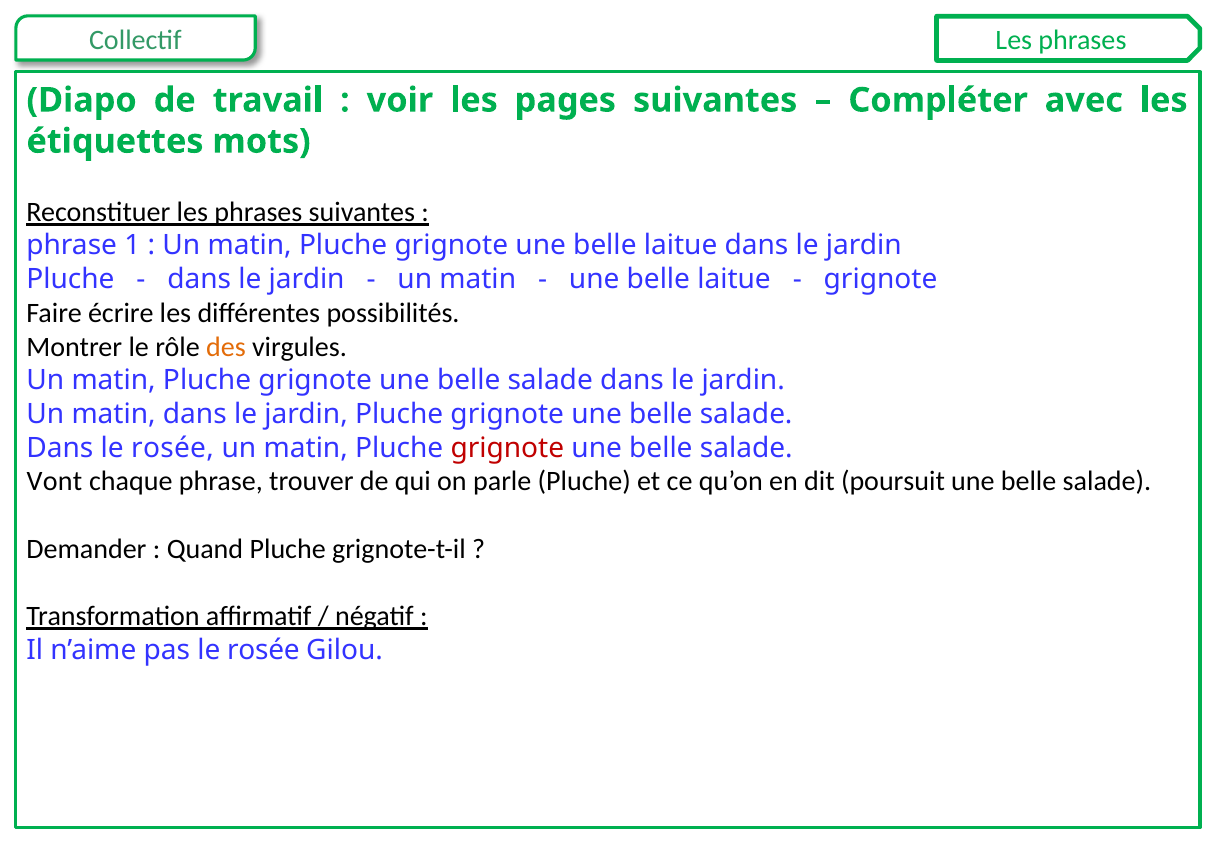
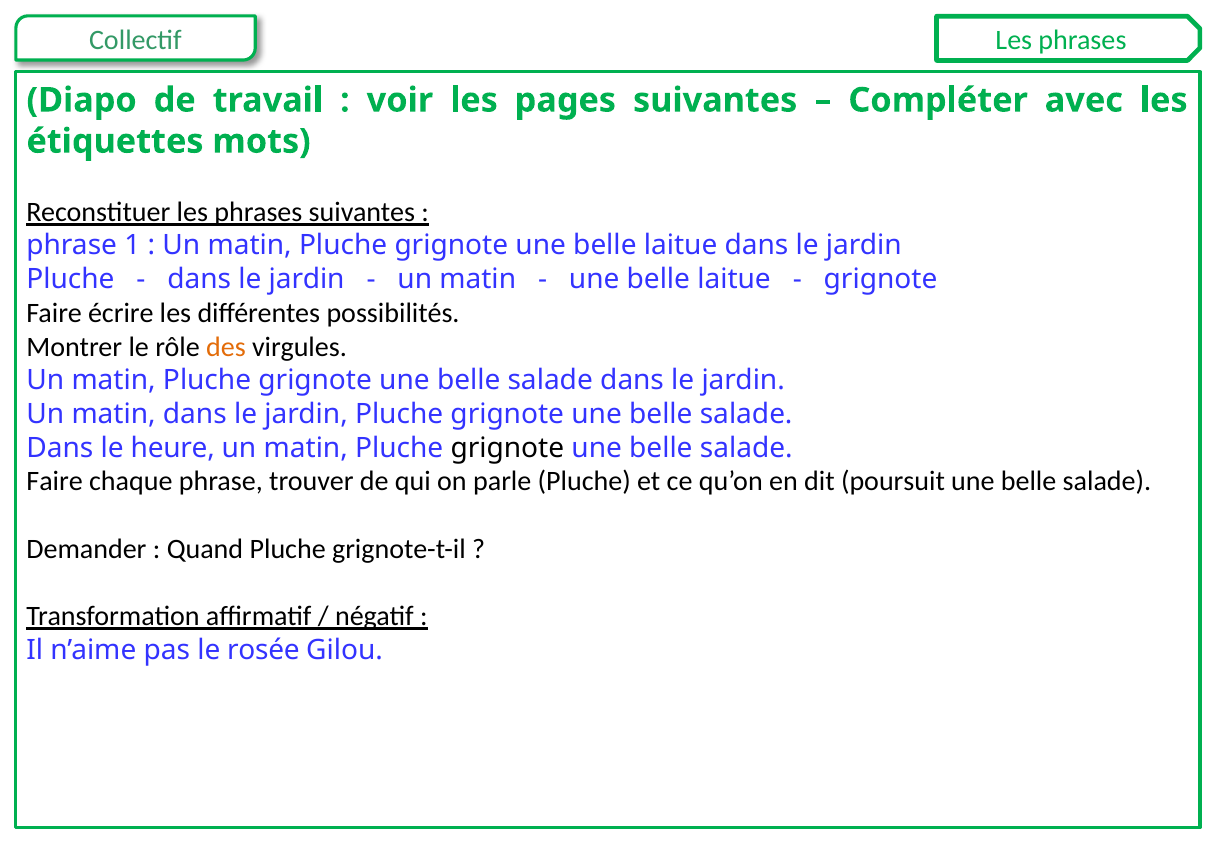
Dans le rosée: rosée -> heure (173, 448)
grignote colour: red -> black (507, 448)
Vont: Vont -> Faire (55, 482)
